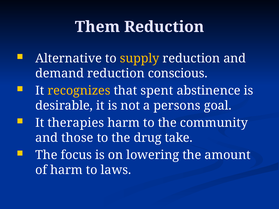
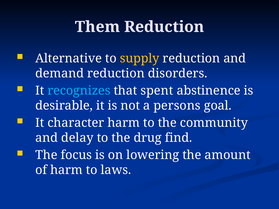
conscious: conscious -> disorders (178, 73)
recognizes colour: yellow -> light blue (79, 91)
therapies: therapies -> character (76, 123)
those: those -> delay (77, 138)
take: take -> find (179, 138)
